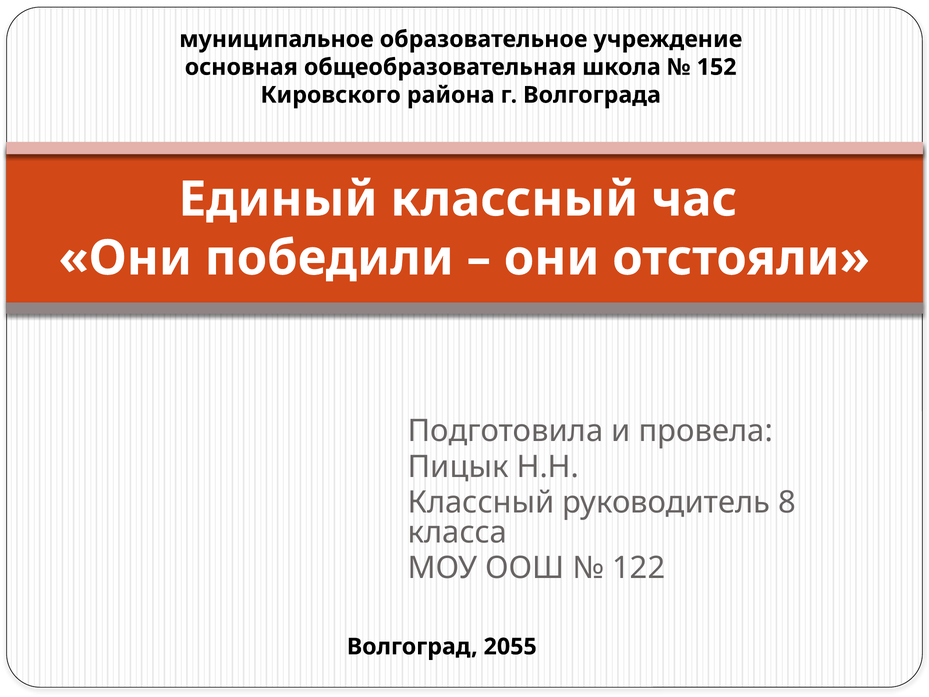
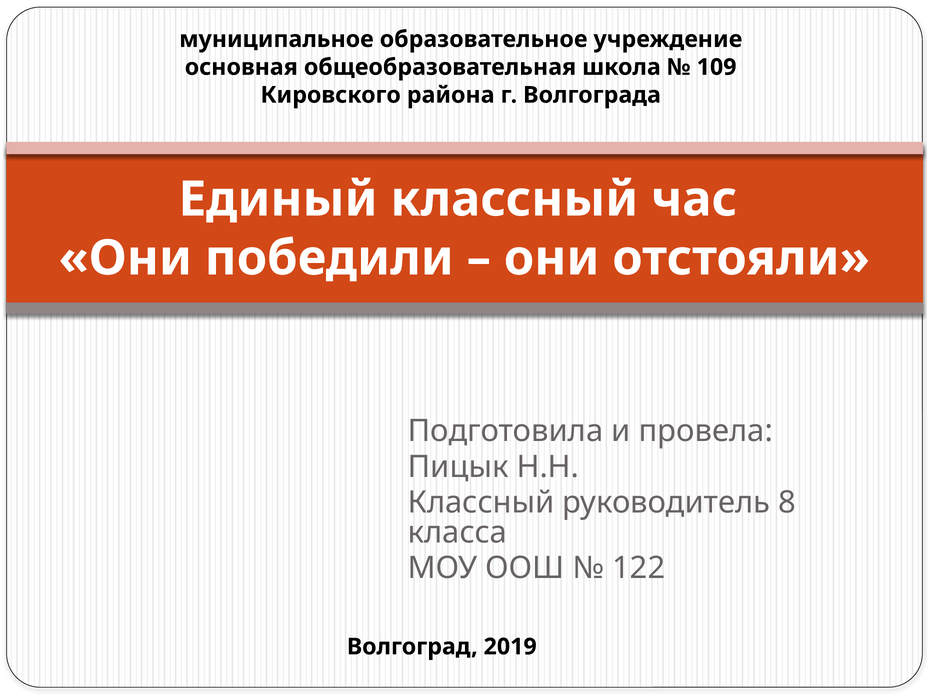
152: 152 -> 109 (717, 67)
2055: 2055 -> 2019 (510, 646)
